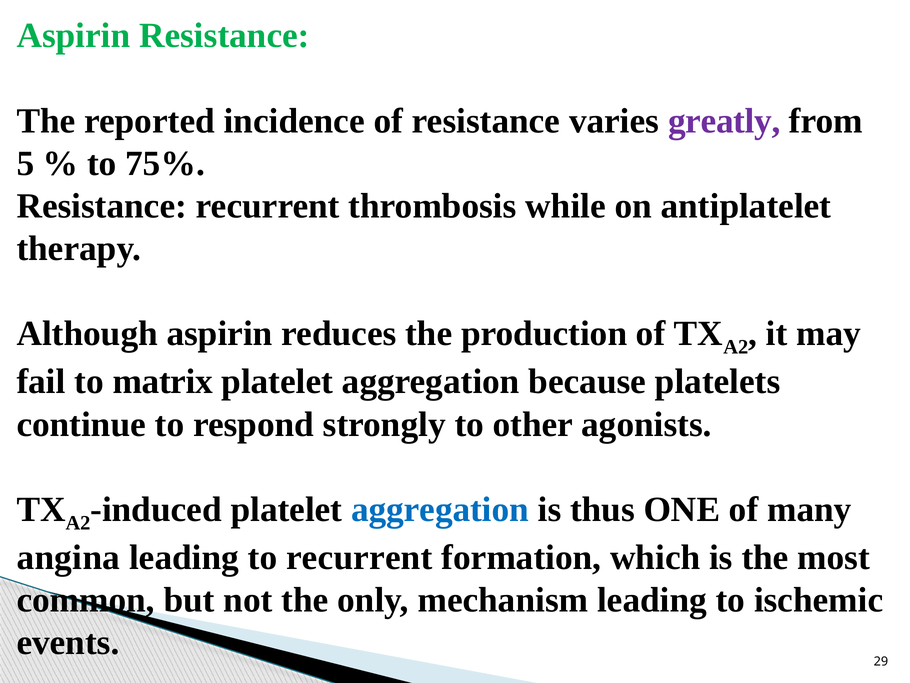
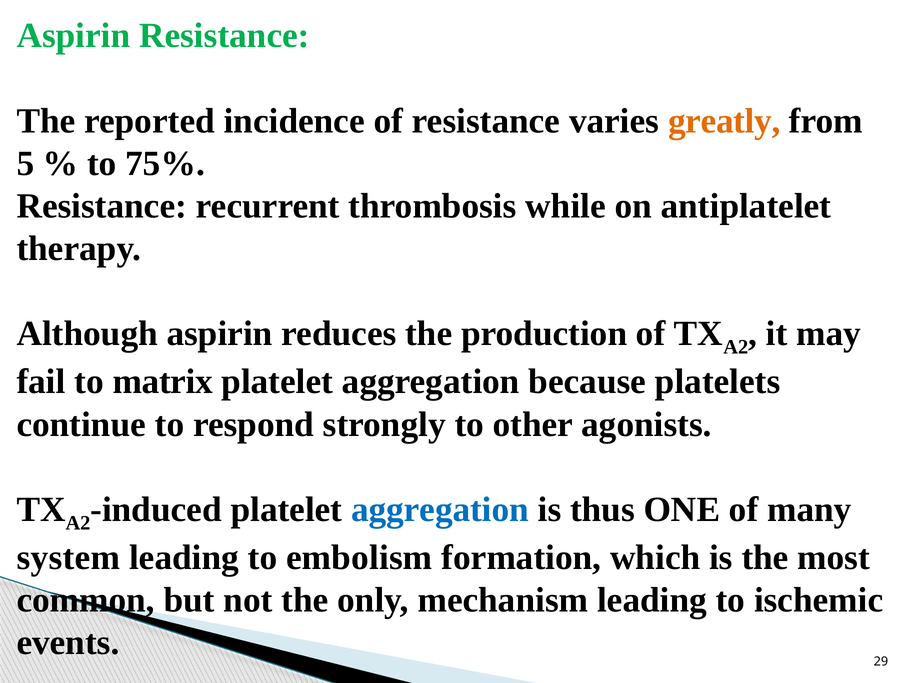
greatly colour: purple -> orange (724, 121)
angina: angina -> system (68, 557)
to recurrent: recurrent -> embolism (359, 557)
